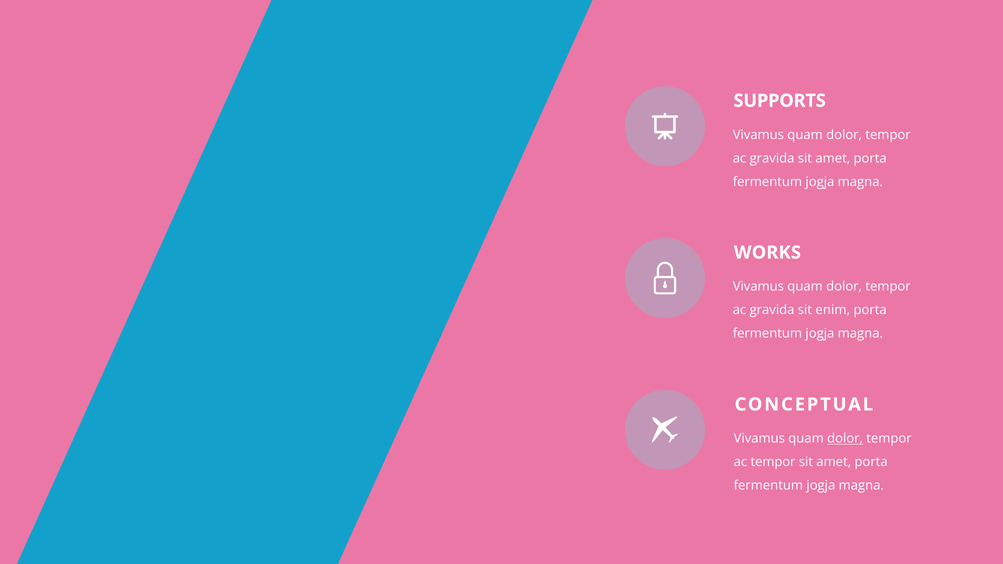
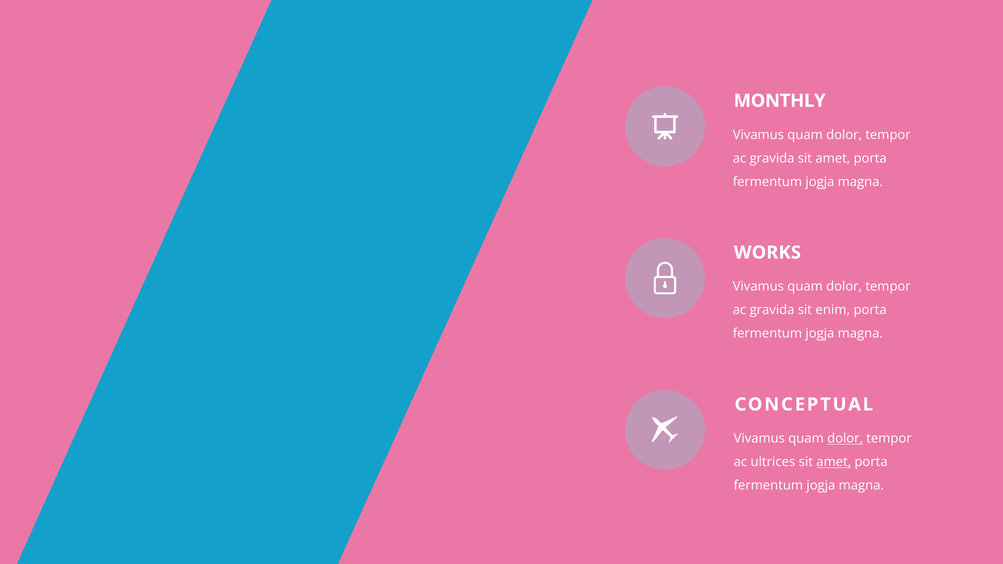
SUPPORTS: SUPPORTS -> MONTHLY (780, 101)
ac tempor: tempor -> ultrices (773, 462)
amet underline: none -> present (834, 462)
